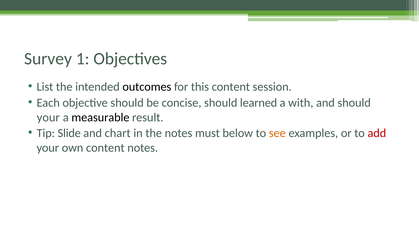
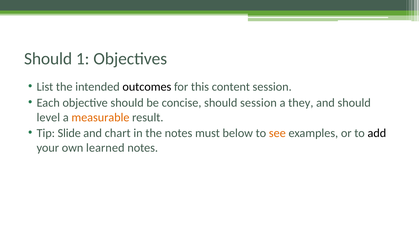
Survey: Survey -> Should (48, 59)
should learned: learned -> session (258, 103)
with: with -> they (301, 103)
your: your -> level (48, 118)
measurable colour: black -> orange (100, 118)
add colour: red -> black (377, 134)
own content: content -> learned (105, 148)
